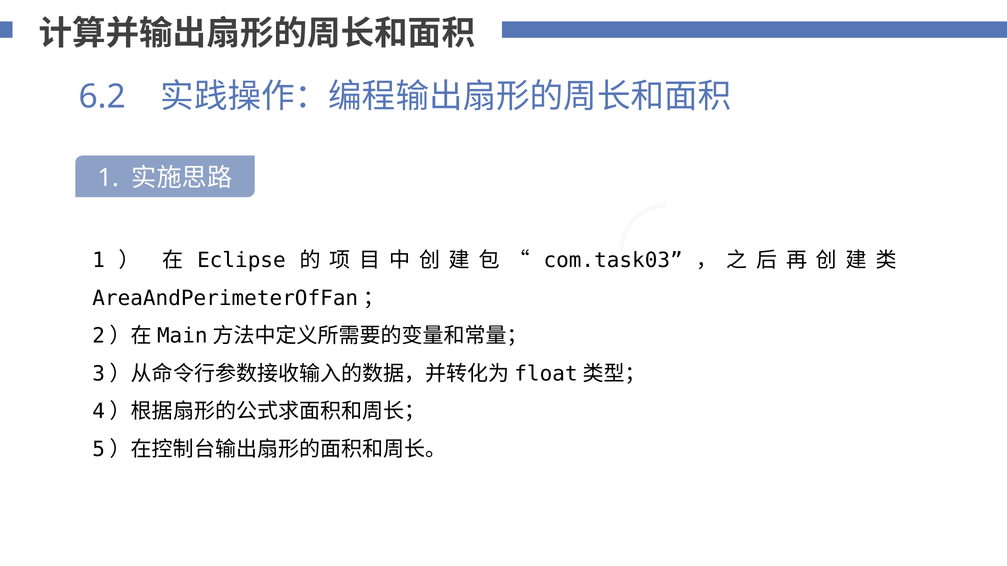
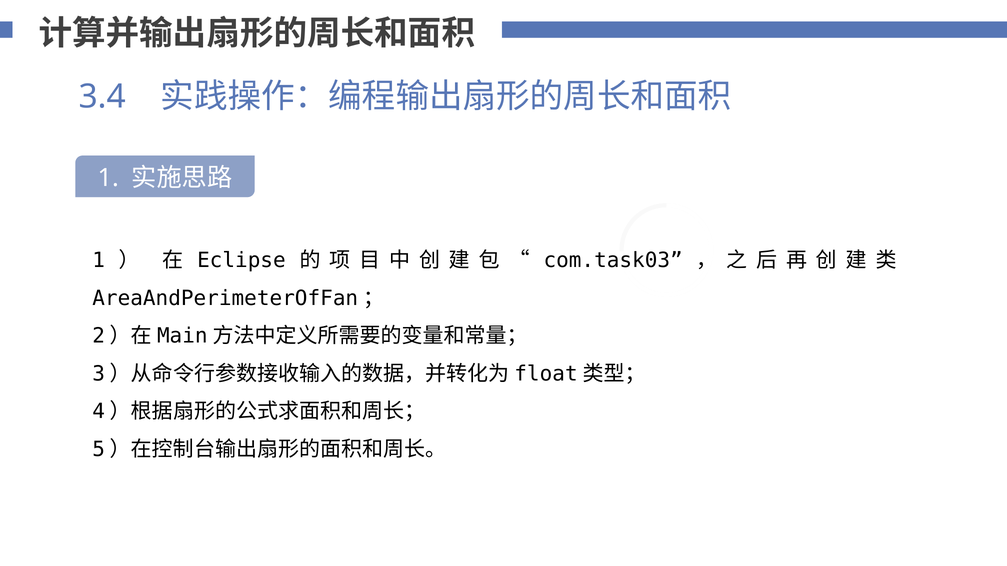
6.2: 6.2 -> 3.4 (102, 97)
